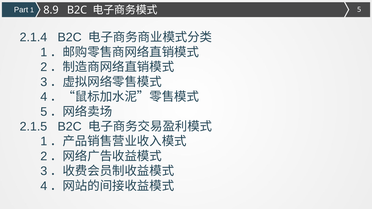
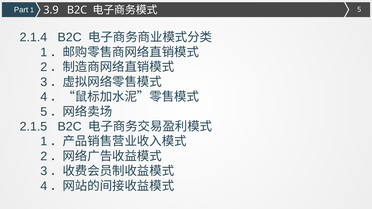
8.9: 8.9 -> 3.9 (51, 10)
